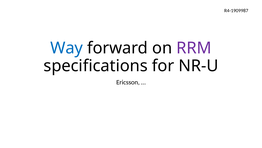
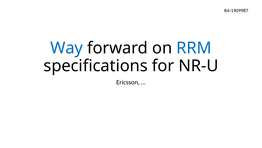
RRM colour: purple -> blue (194, 48)
